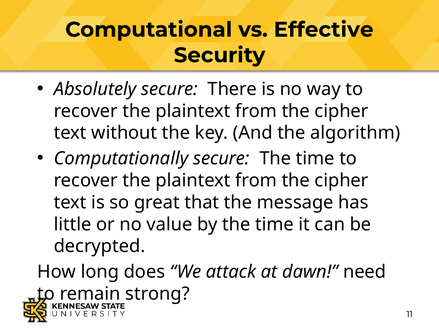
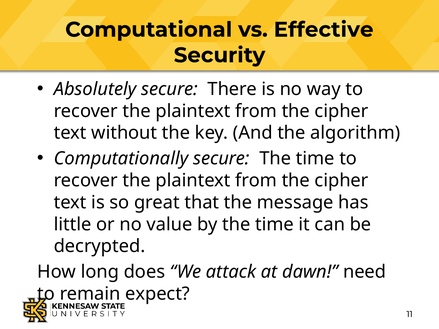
strong: strong -> expect (158, 294)
